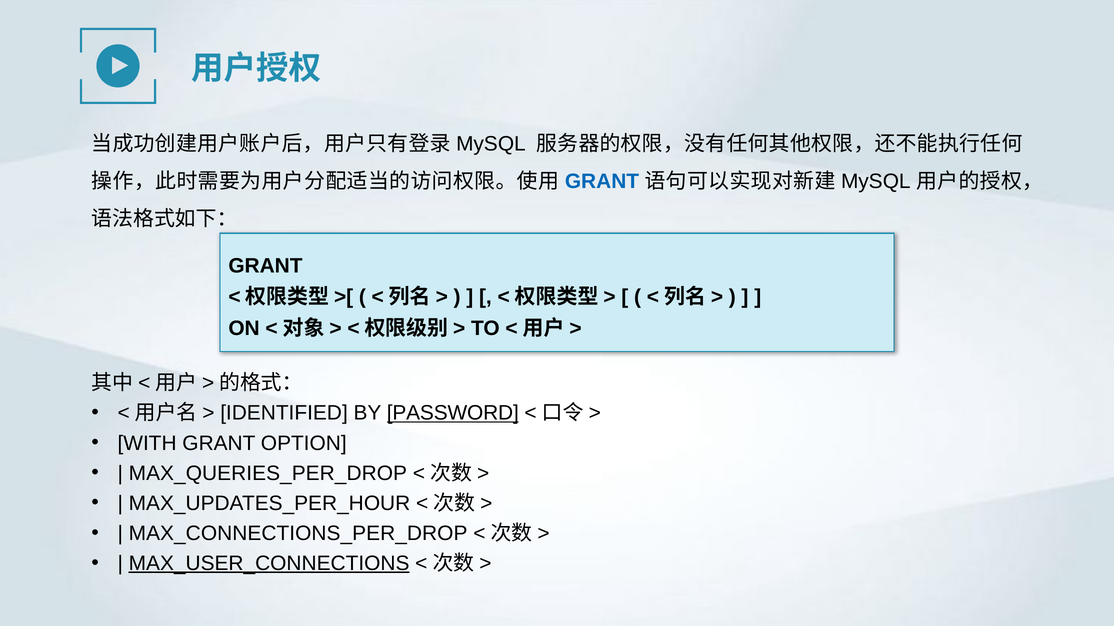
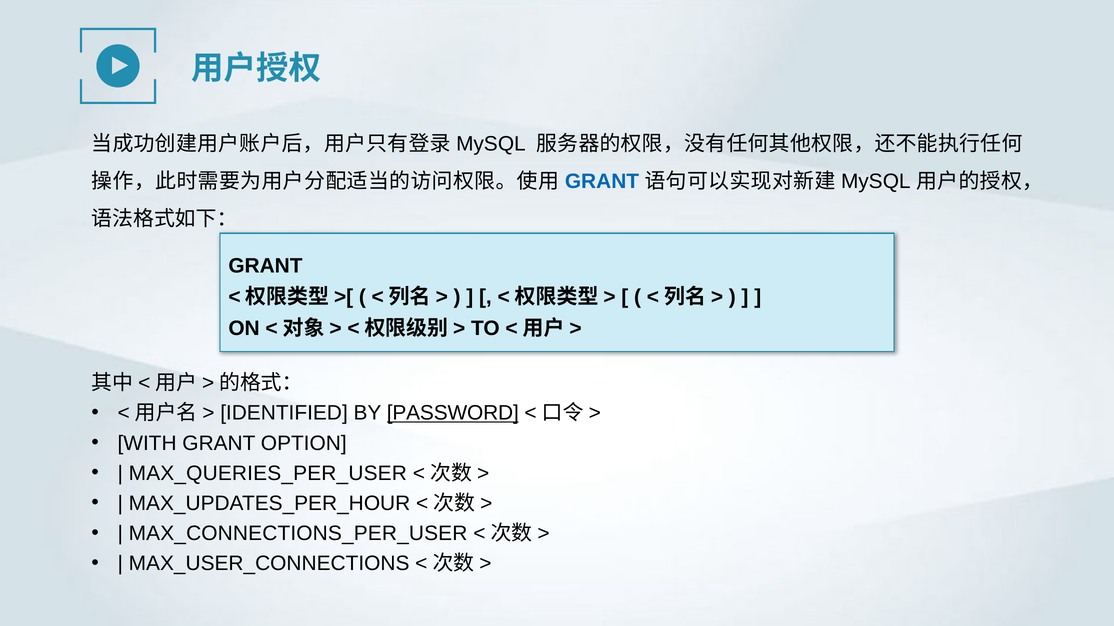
MAX_QUERIES_PER_DROP: MAX_QUERIES_PER_DROP -> MAX_QUERIES_PER_USER (268, 474)
MAX_CONNECTIONS_PER_DROP: MAX_CONNECTIONS_PER_DROP -> MAX_CONNECTIONS_PER_USER (298, 534)
MAX_USER_CONNECTIONS underline: present -> none (269, 564)
